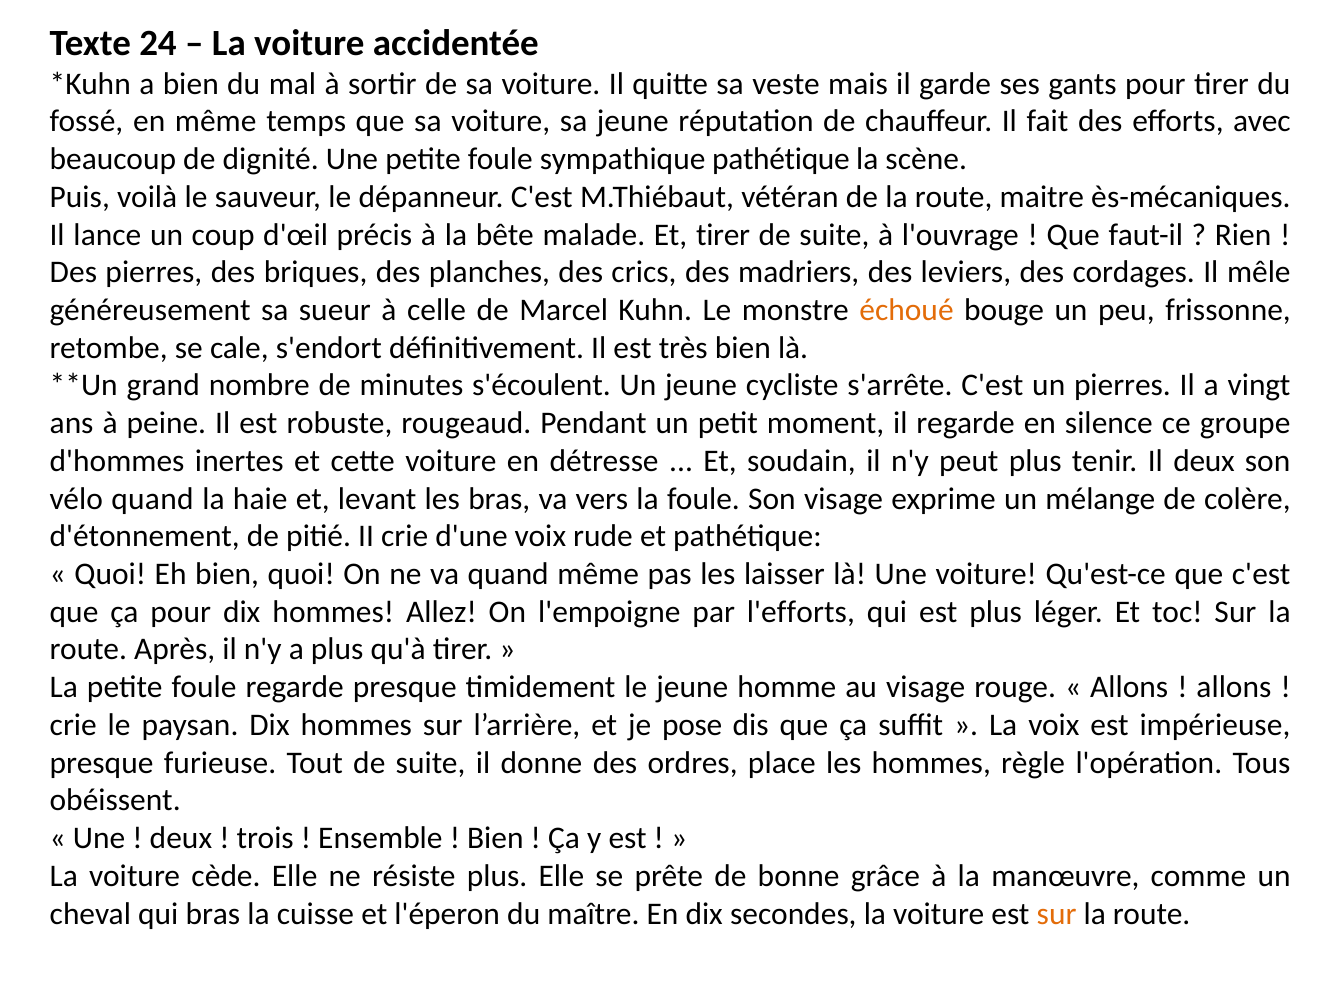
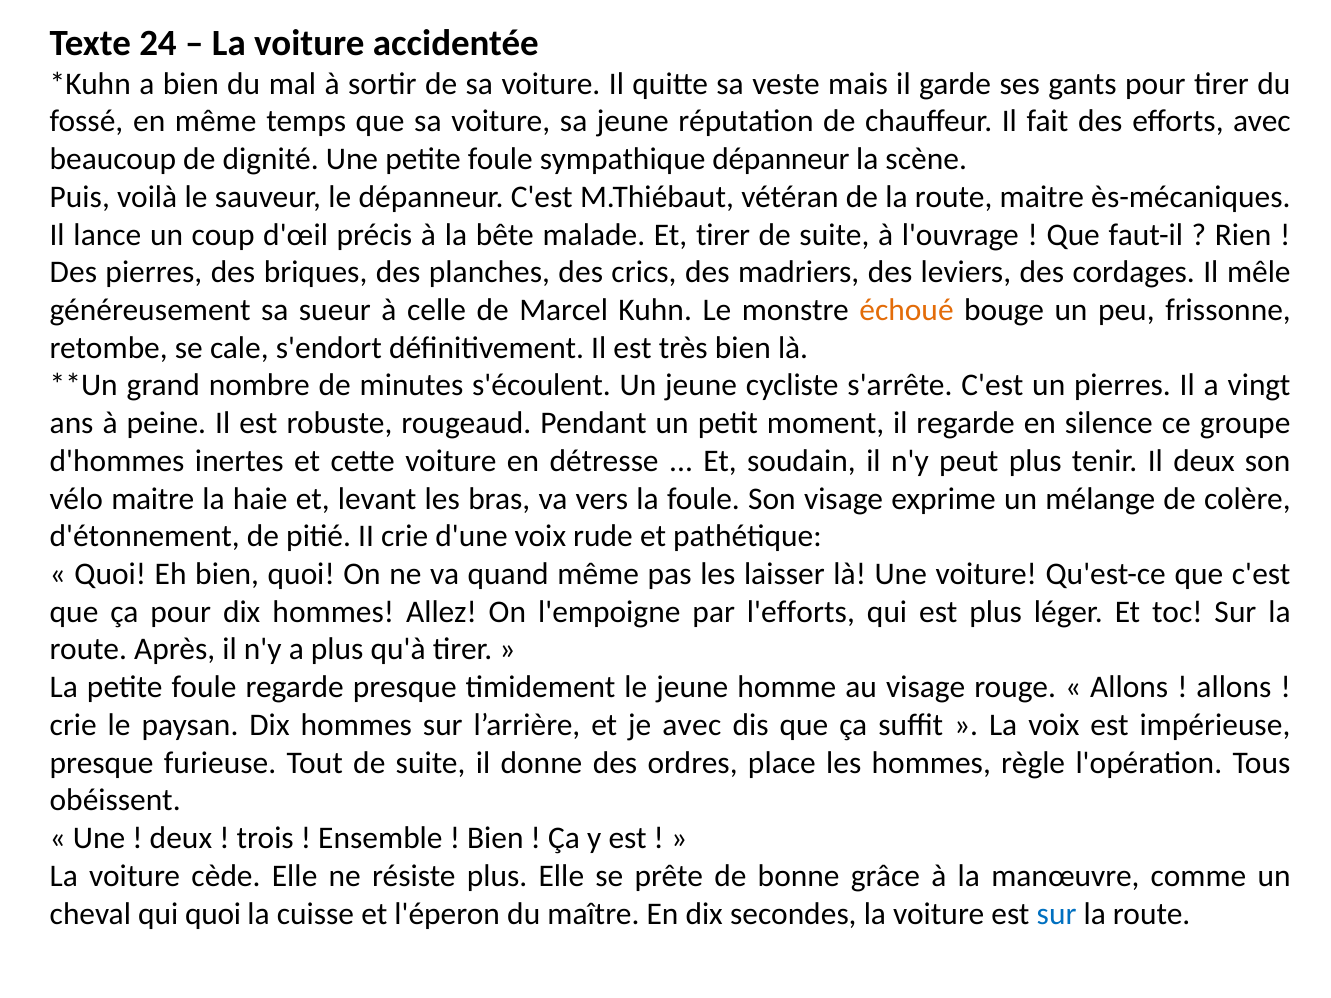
sympathique pathétique: pathétique -> dépanneur (781, 159)
vélo quand: quand -> maitre (153, 499)
je pose: pose -> avec (692, 725)
qui bras: bras -> quoi (213, 914)
sur colour: orange -> blue (1057, 914)
